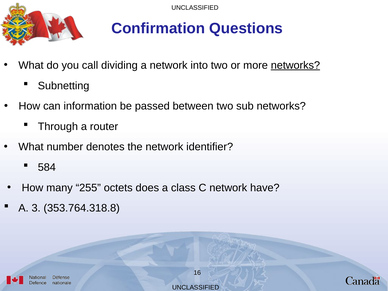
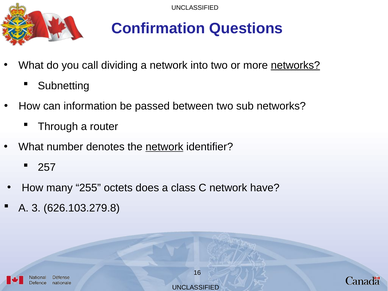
network underline: none -> present (164, 147)
584: 584 -> 257 (47, 167)
353.764.318.8: 353.764.318.8 -> 626.103.279.8 (82, 208)
